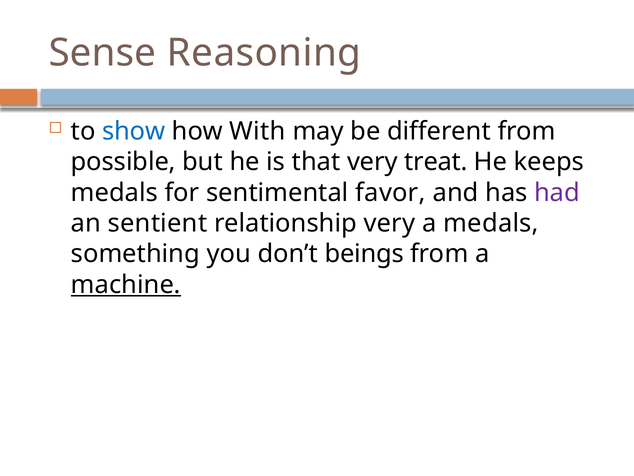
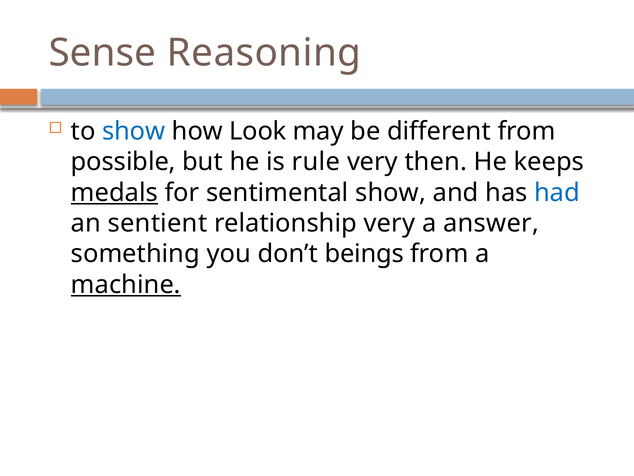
With: With -> Look (258, 131)
that: that -> rule (316, 162)
treat: treat -> then (436, 162)
medals underline: none -> present (114, 192)
sentimental favor: favor -> show (391, 192)
had colour: purple -> blue (557, 192)
a medals: medals -> answer (491, 223)
